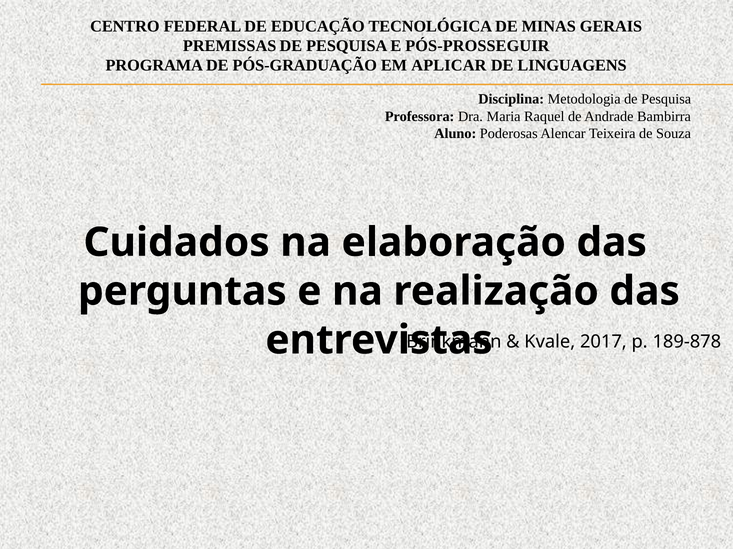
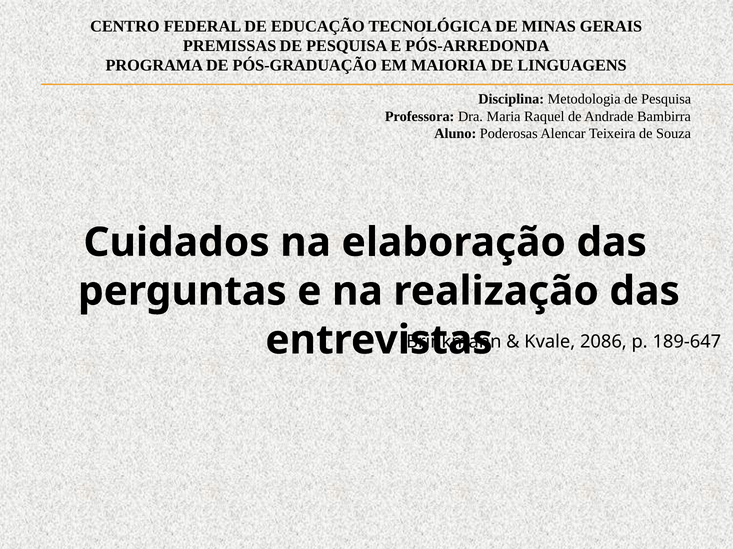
PÓS-PROSSEGUIR: PÓS-PROSSEGUIR -> PÓS-ARREDONDA (477, 46)
APLICAR: APLICAR -> MAIORIA (449, 65)
2017: 2017 -> 2086 (603, 342)
189-878: 189-878 -> 189-647 (687, 342)
